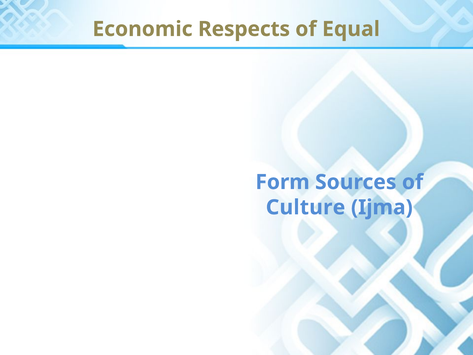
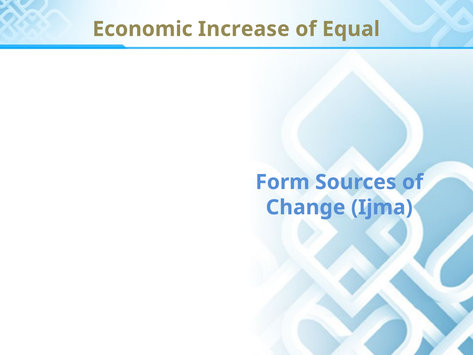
Respects: Respects -> Increase (244, 29)
Culture: Culture -> Change (306, 207)
